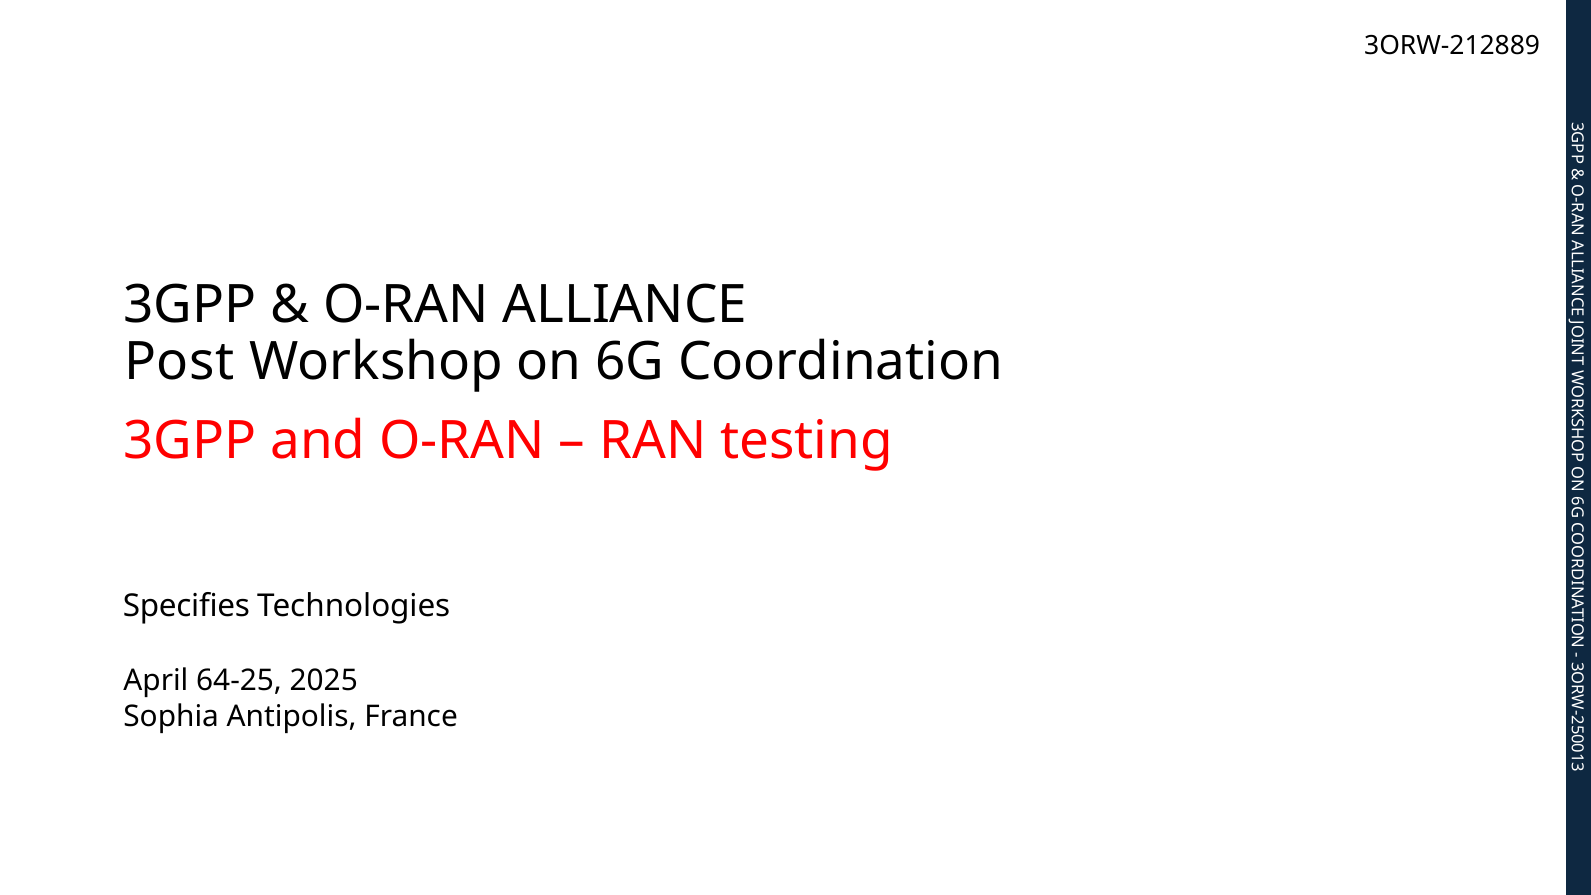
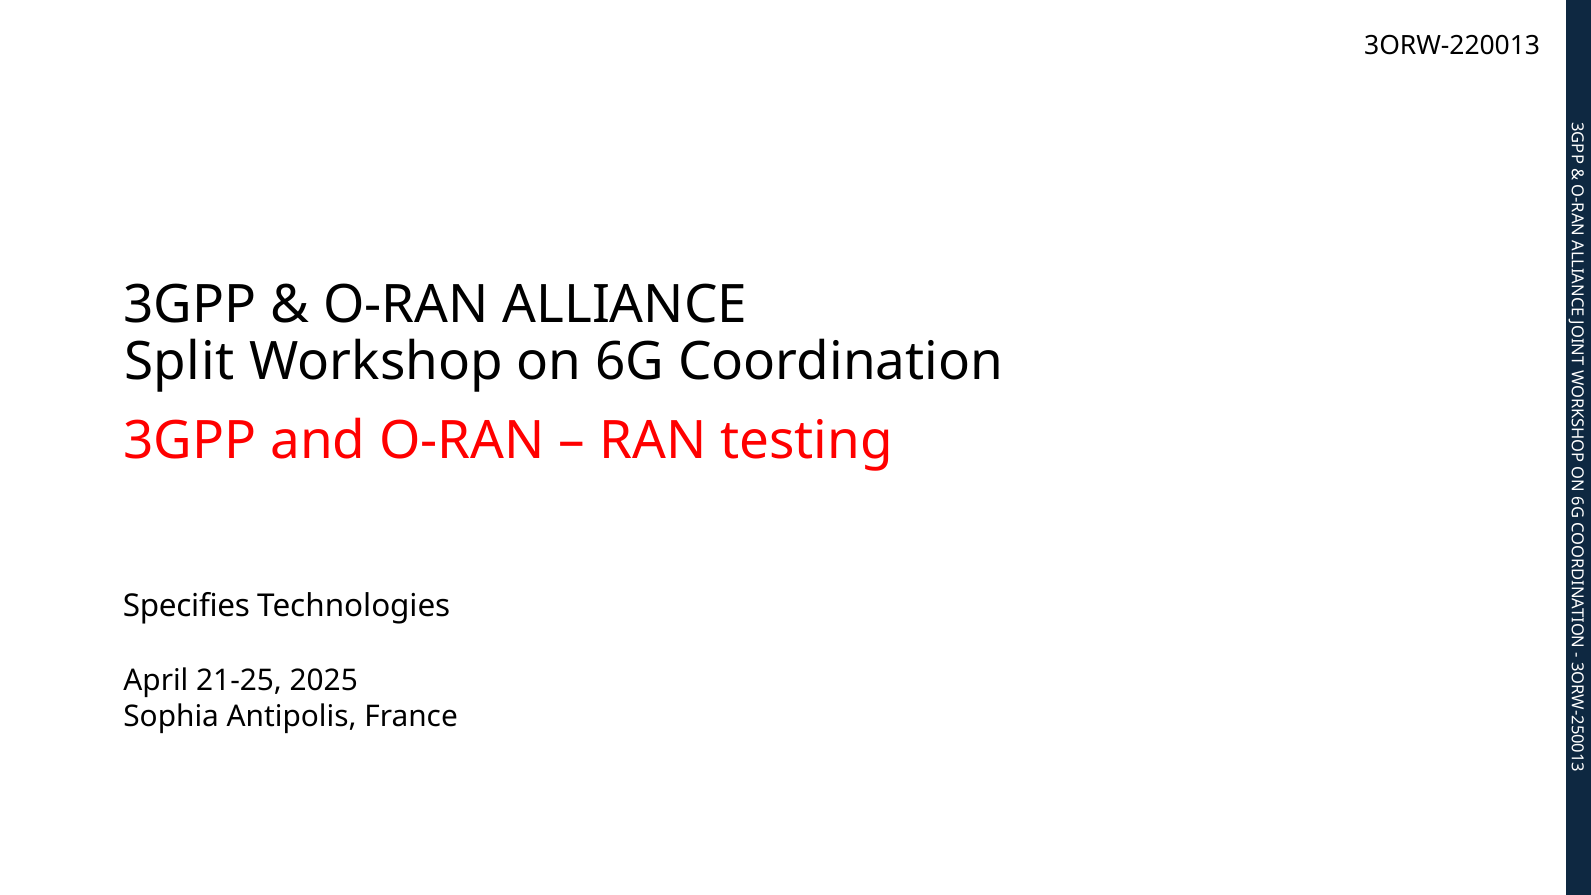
3ORW-212889: 3ORW-212889 -> 3ORW-220013 (1452, 45)
Post: Post -> Split (179, 362)
64-25: 64-25 -> 21-25 (239, 680)
